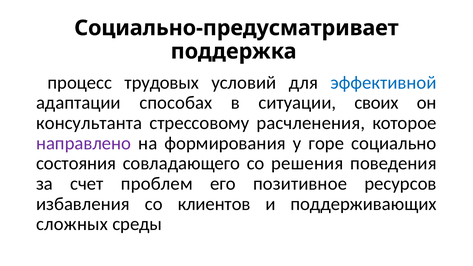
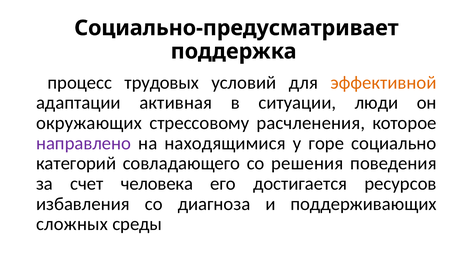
эффективной colour: blue -> orange (384, 83)
способах: способах -> активная (176, 103)
своих: своих -> люди (377, 103)
консультанта: консультанта -> окружающих (89, 123)
формирования: формирования -> находящимися (225, 143)
состояния: состояния -> категорий (76, 163)
проблем: проблем -> человека (157, 184)
позитивное: позитивное -> достигается (300, 184)
клиентов: клиентов -> диагноза (214, 204)
